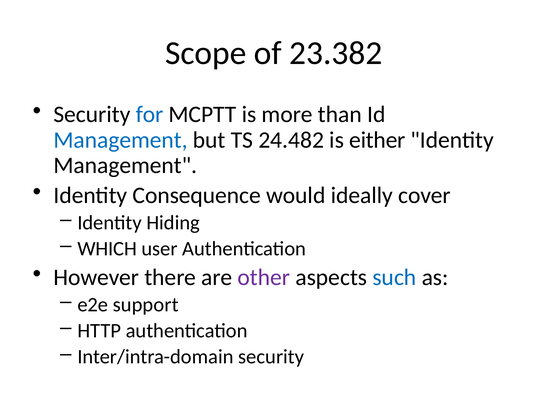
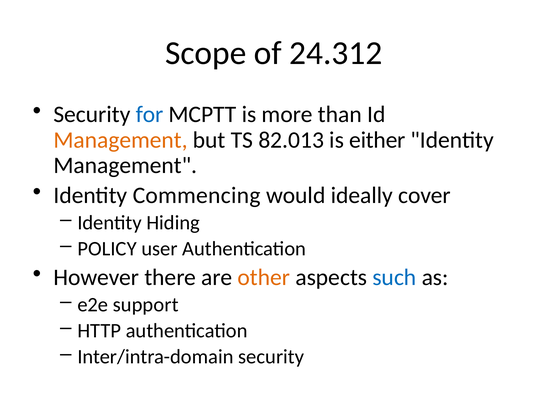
23.382: 23.382 -> 24.312 (336, 53)
Management colour: blue -> orange (121, 140)
24.482: 24.482 -> 82.013 (291, 140)
Consequence: Consequence -> Commencing (197, 195)
WHICH: WHICH -> POLICY (107, 249)
other colour: purple -> orange (264, 277)
